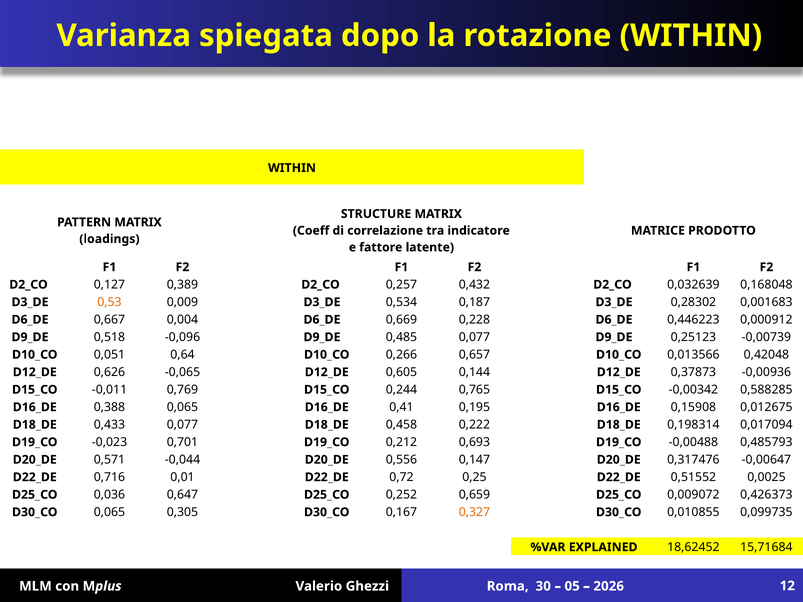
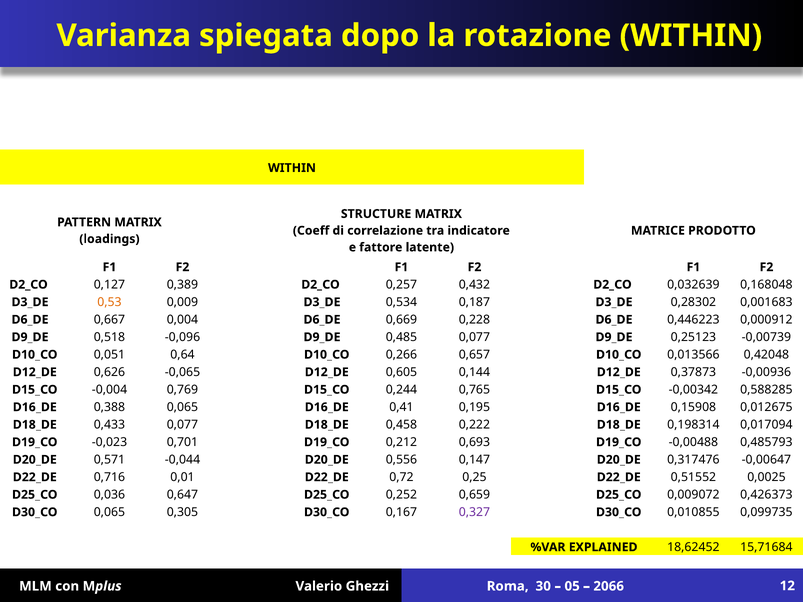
-0,011: -0,011 -> -0,004 (109, 390)
0,327 colour: orange -> purple (474, 512)
2026: 2026 -> 2066 (609, 586)
